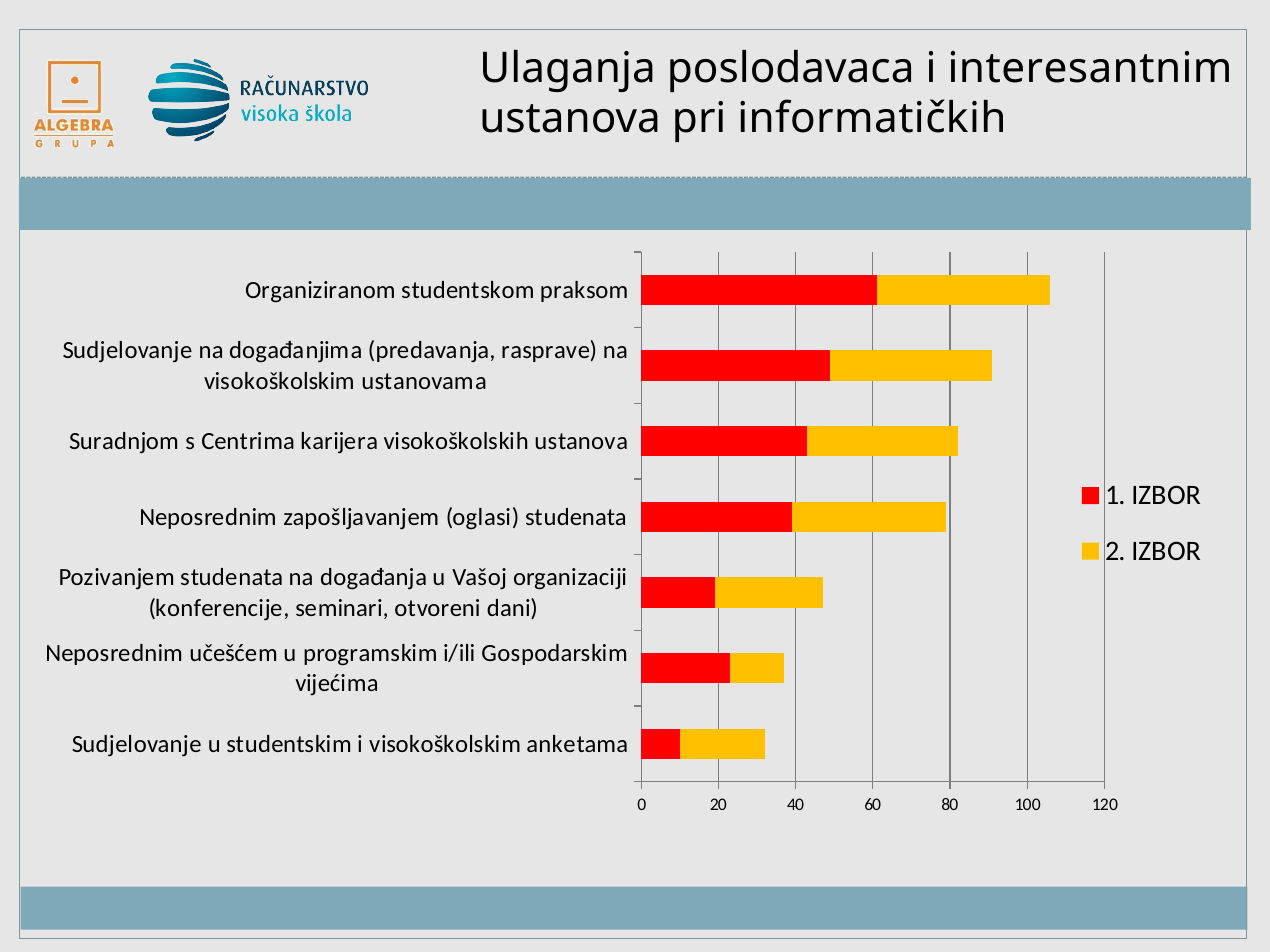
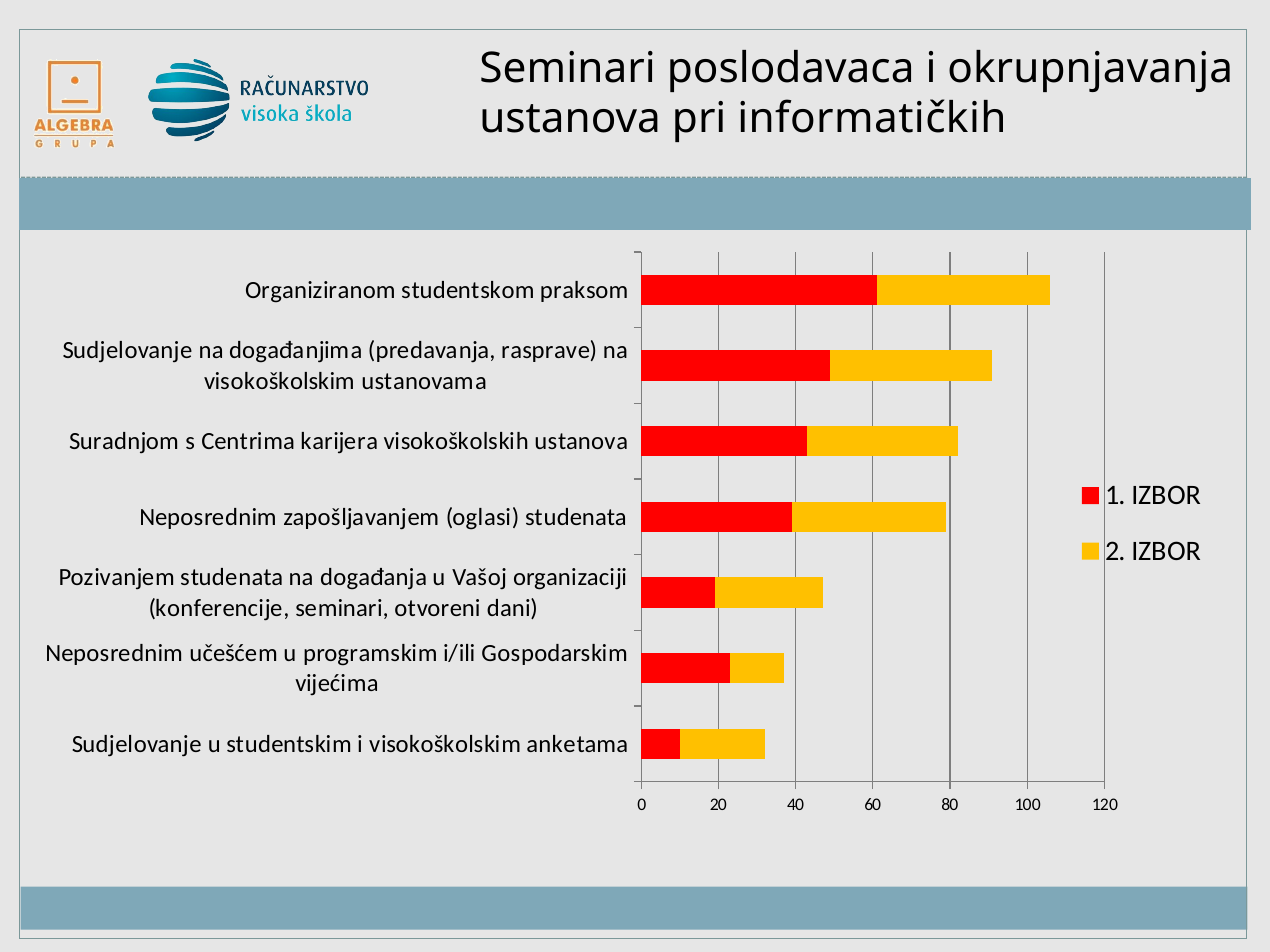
Ulaganja: Ulaganja -> Seminari (568, 68)
interesantnim: interesantnim -> okrupnjavanja (1090, 68)
